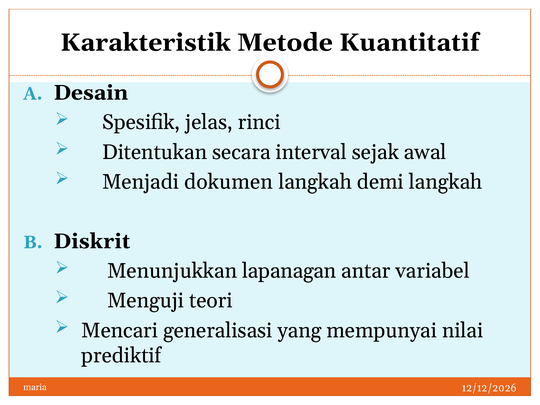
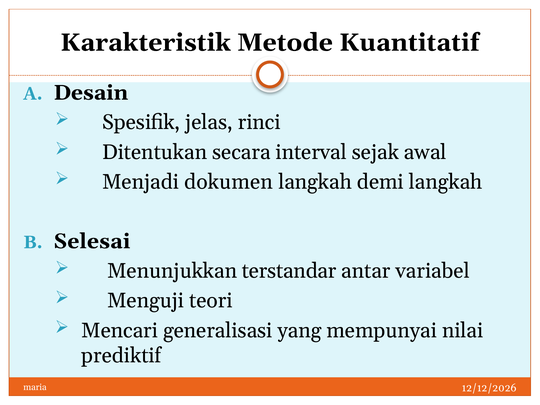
Diskrit: Diskrit -> Selesai (92, 241)
lapanagan: lapanagan -> terstandar (289, 271)
